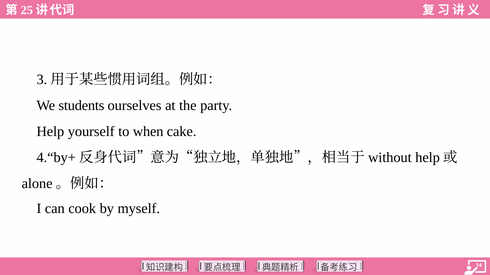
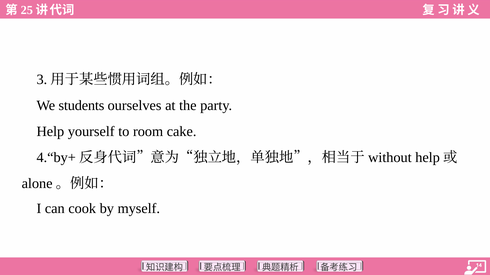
when: when -> room (148, 132)
